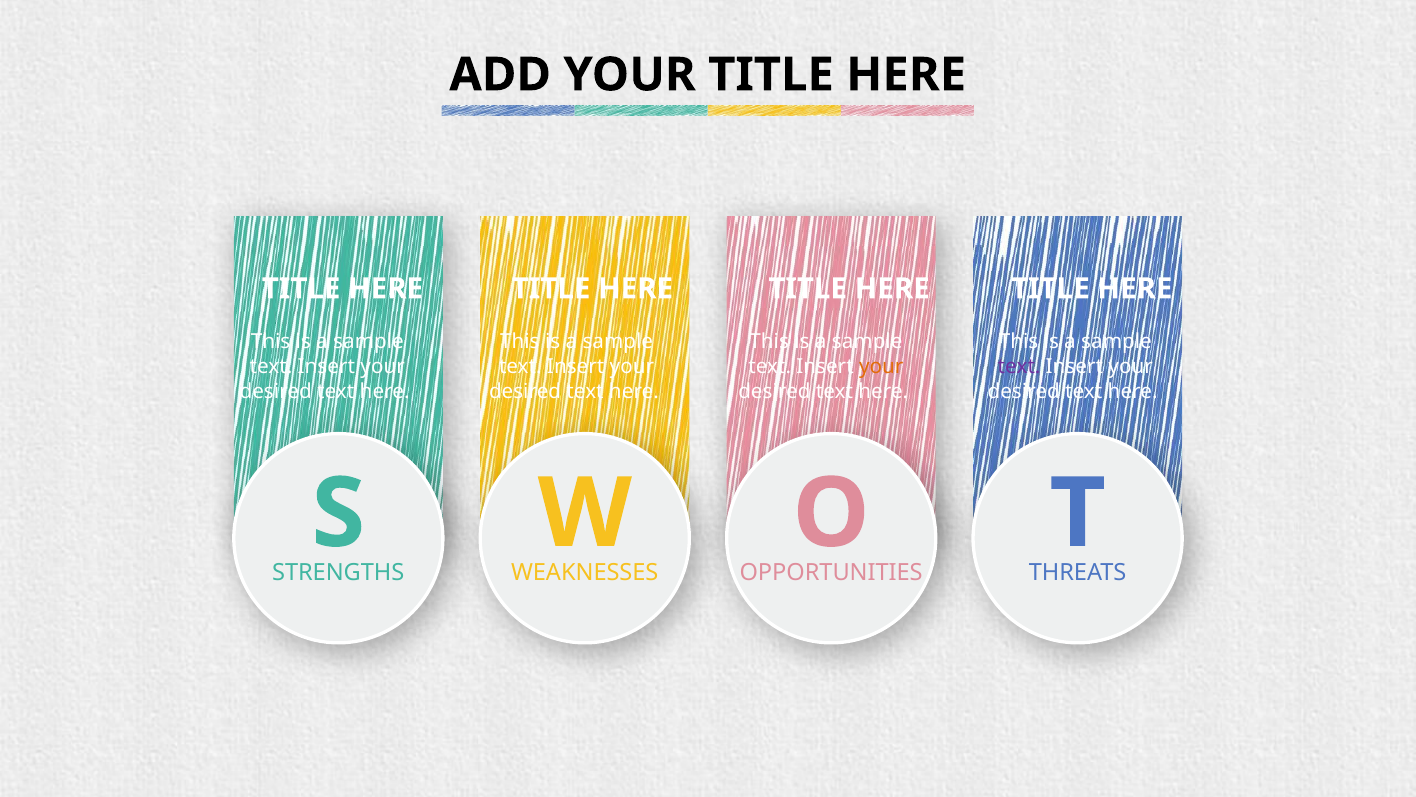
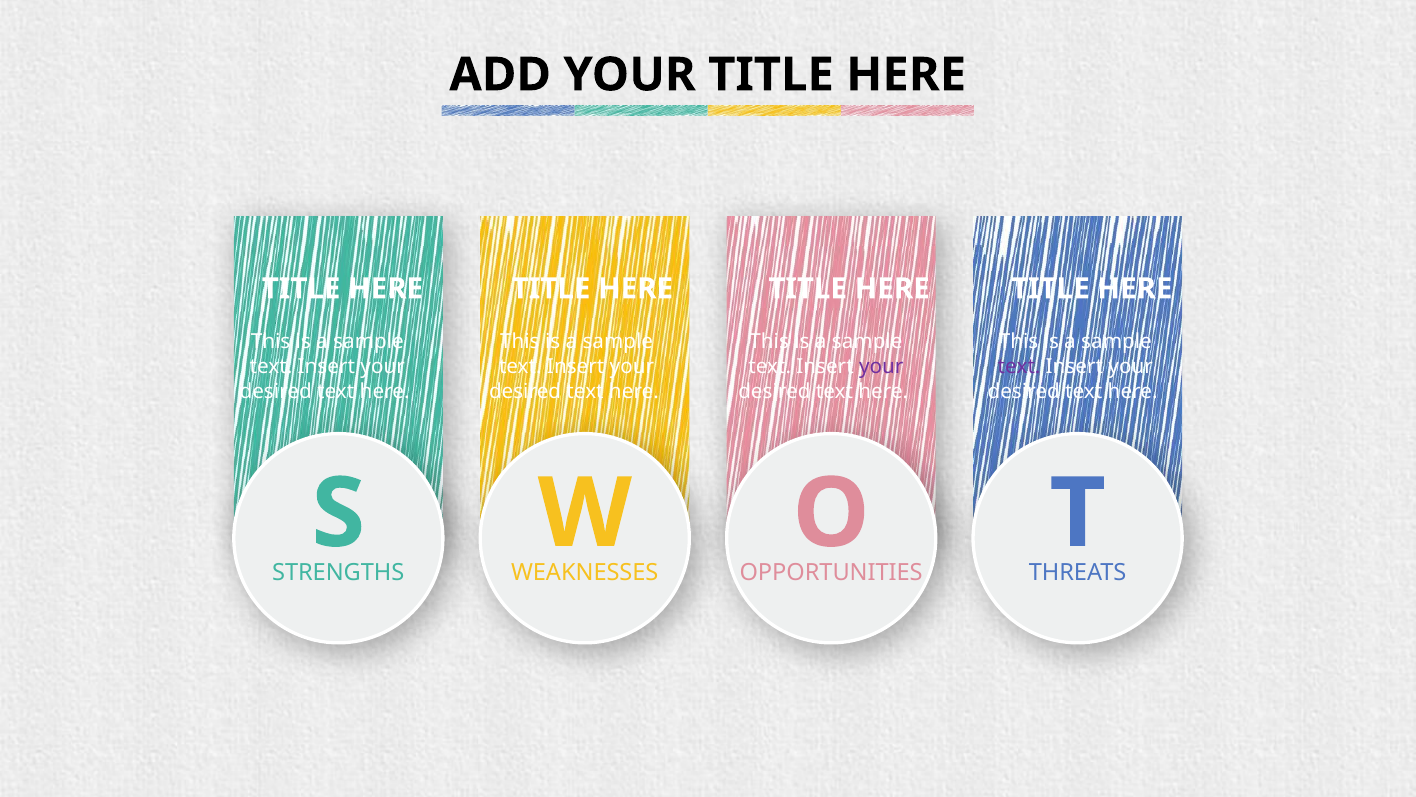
your colour: orange -> purple (881, 366)
